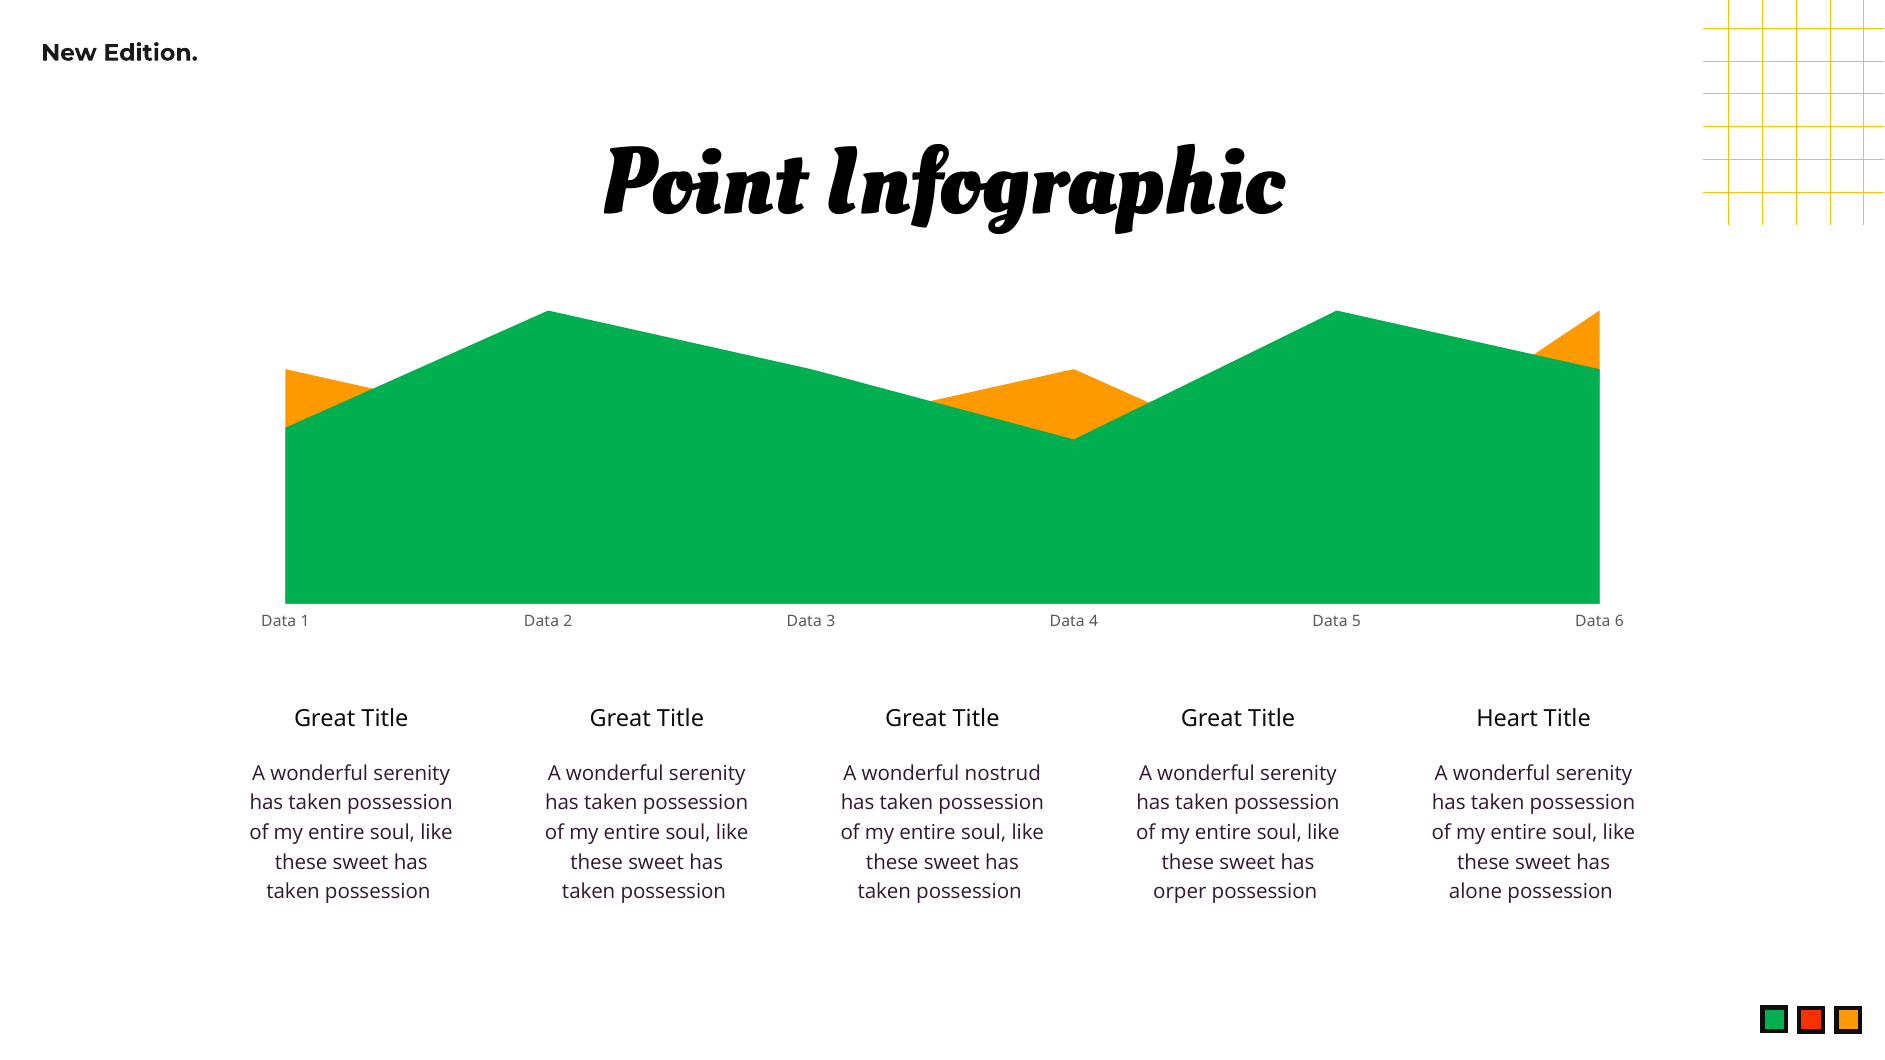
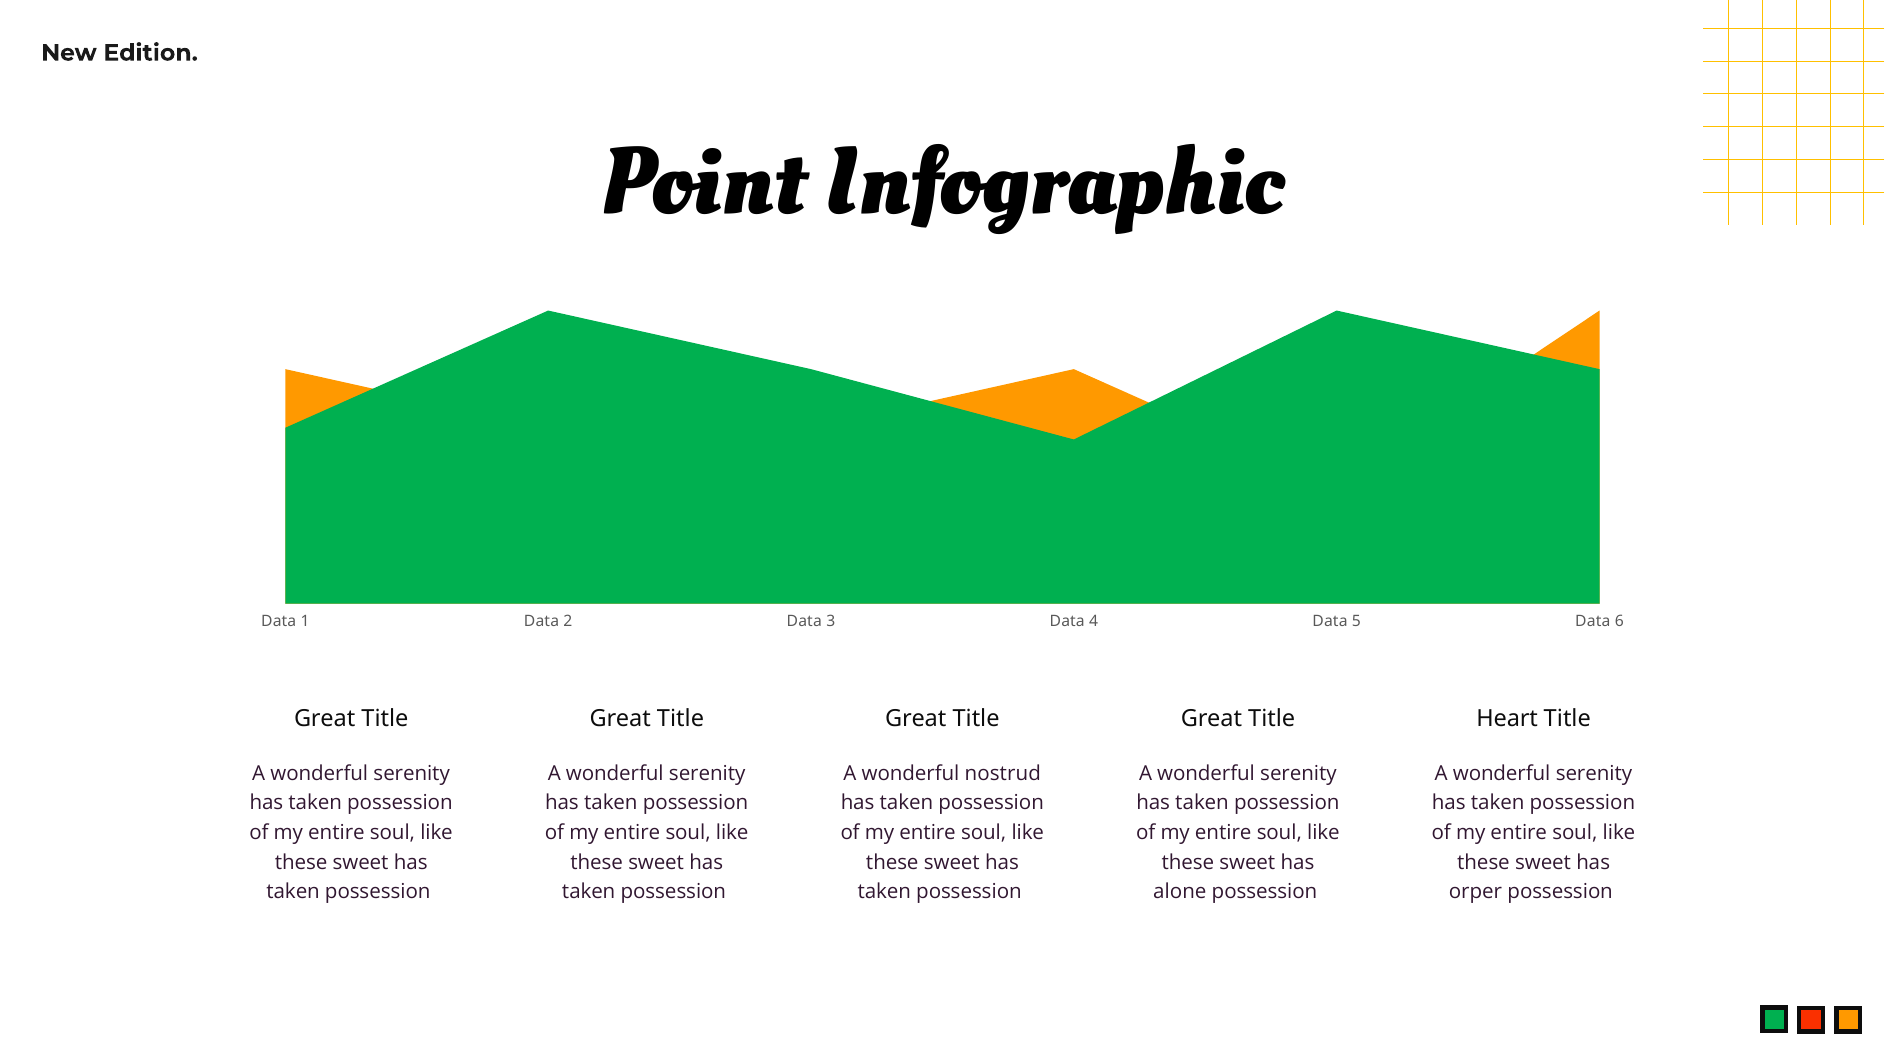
orper: orper -> alone (1180, 892)
alone: alone -> orper (1475, 892)
